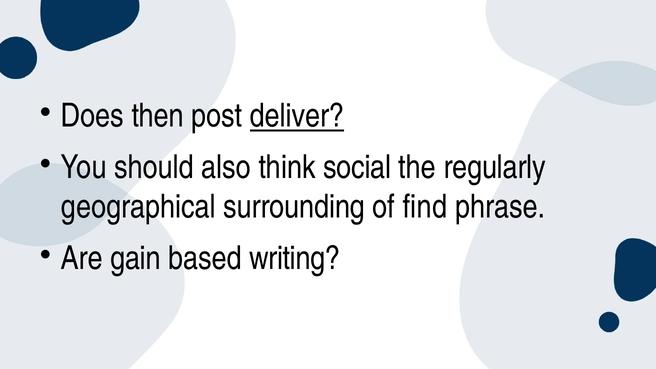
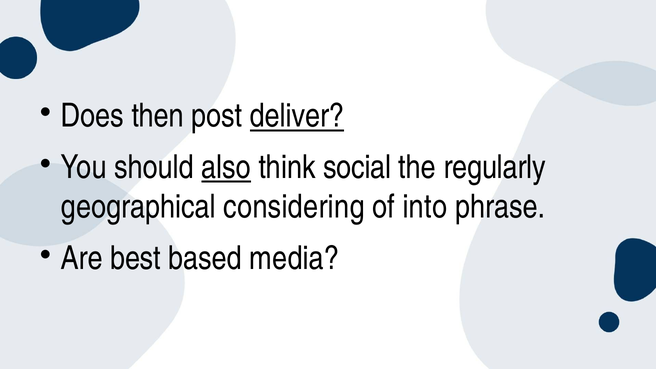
also underline: none -> present (226, 167)
surrounding: surrounding -> considering (294, 207)
find: find -> into (425, 207)
gain: gain -> best (136, 258)
writing: writing -> media (294, 258)
